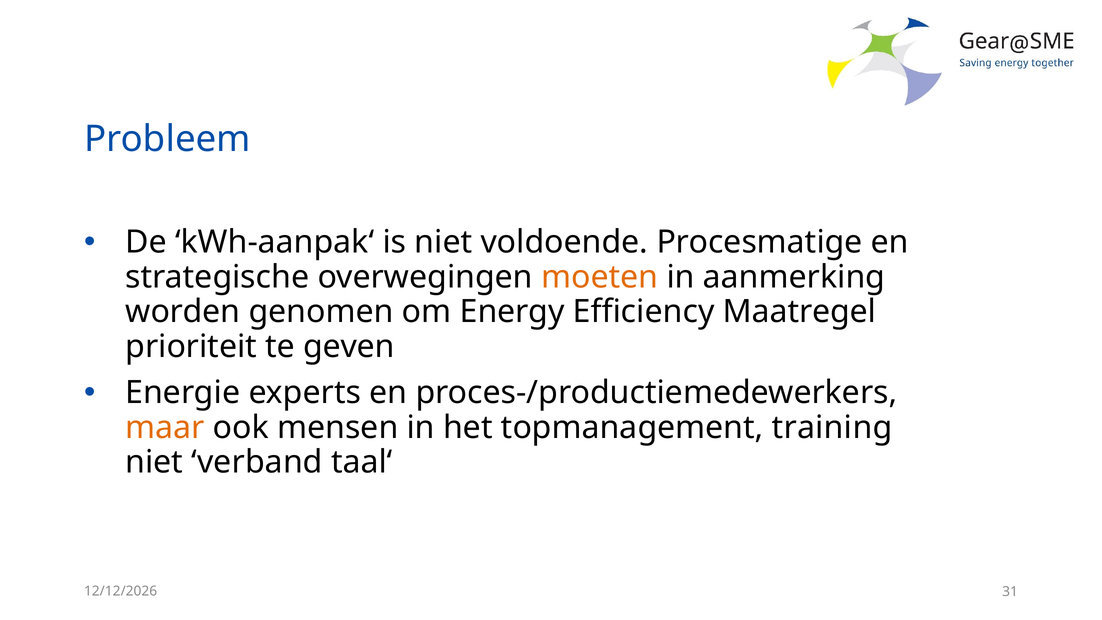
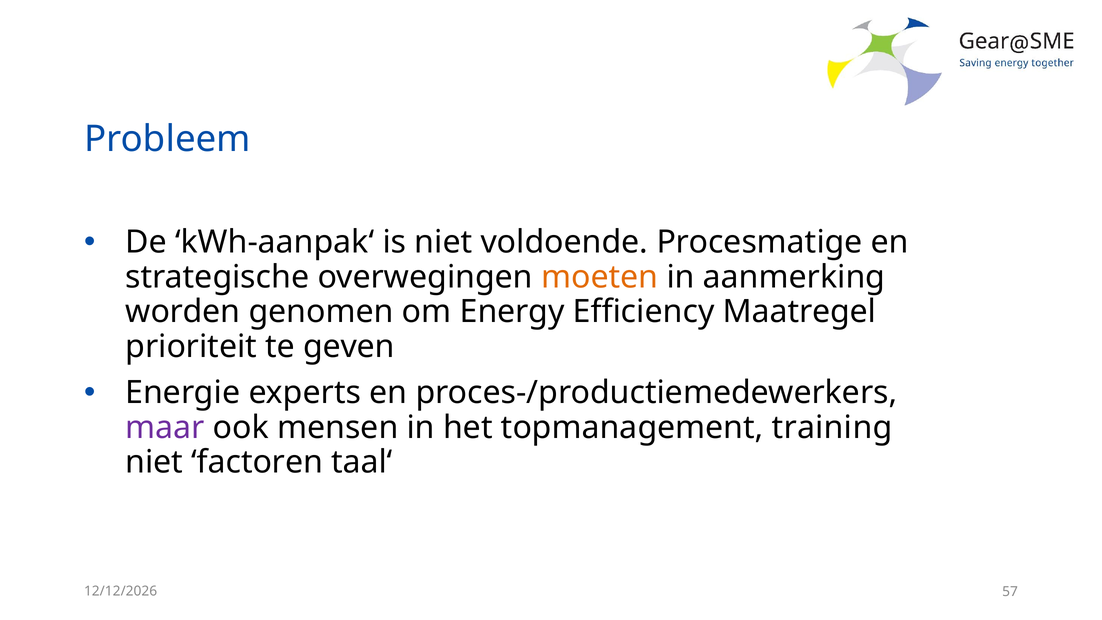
maar colour: orange -> purple (165, 427)
verband: verband -> factoren (257, 462)
31: 31 -> 57 (1010, 592)
